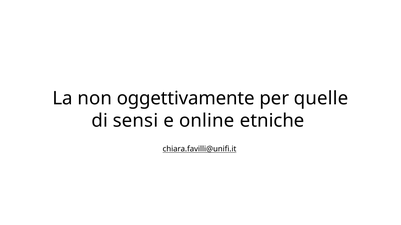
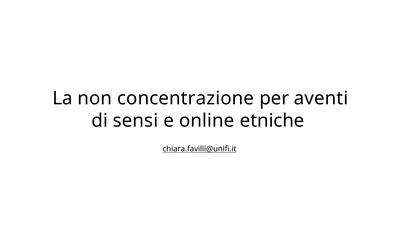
oggettivamente: oggettivamente -> concentrazione (186, 98)
quelle: quelle -> aventi (321, 98)
